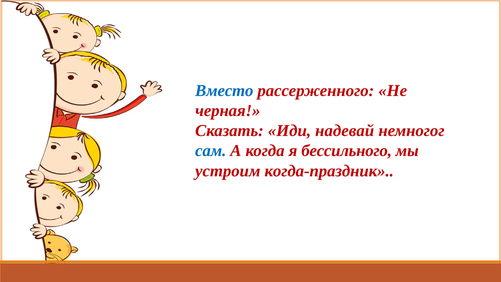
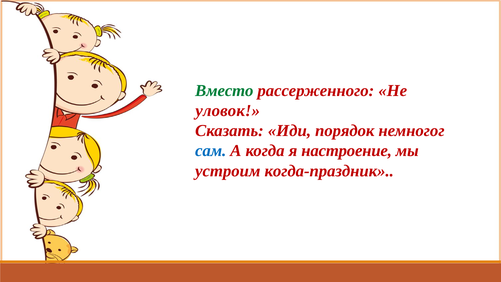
Вместо colour: blue -> green (224, 91)
черная: черная -> уловок (228, 111)
надевай: надевай -> порядок (345, 131)
бессильного: бессильного -> настроение (347, 151)
